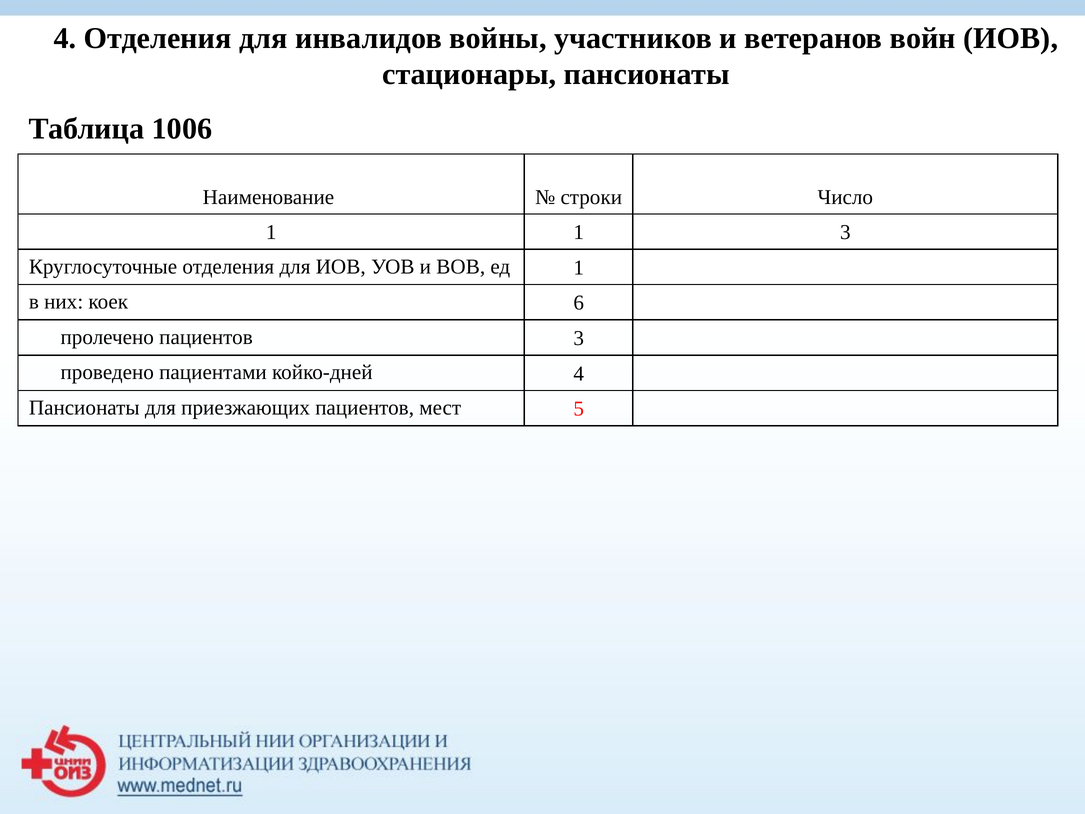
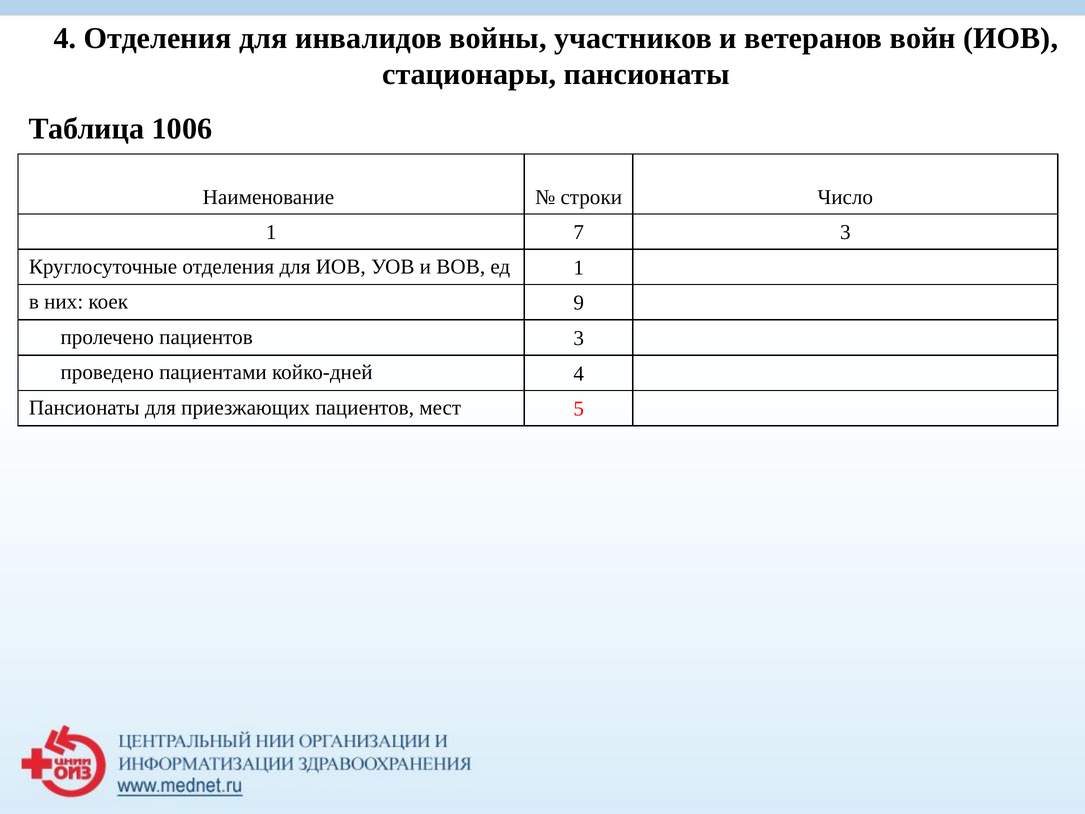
1 1: 1 -> 7 (579, 232)
6: 6 -> 9 (579, 303)
